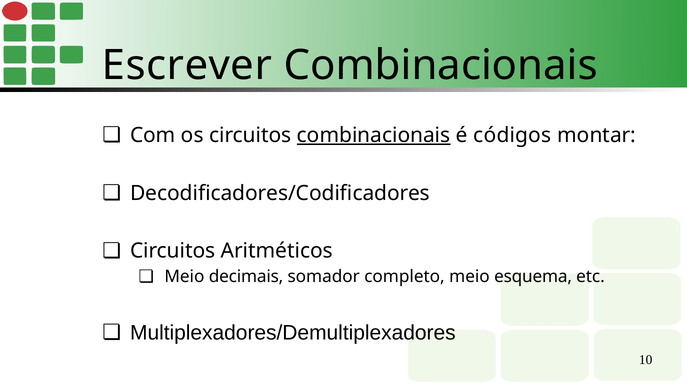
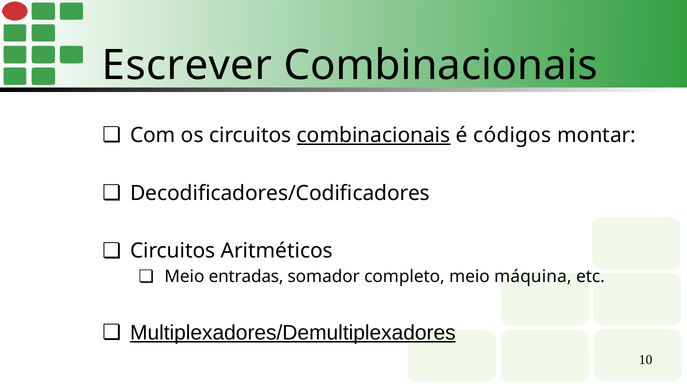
decimais: decimais -> entradas (246, 276)
esquema: esquema -> máquina (533, 276)
Multiplexadores/Demultiplexadores underline: none -> present (293, 332)
